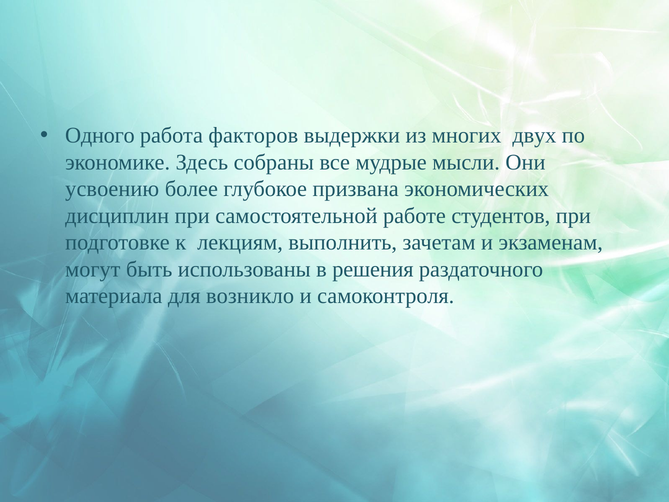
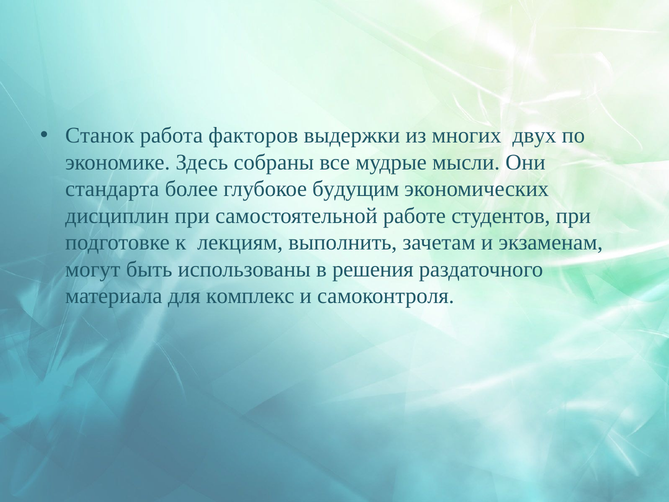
Одного: Одного -> Станок (100, 135)
усвоению: усвоению -> стандарта (112, 189)
призвана: призвана -> будущим (356, 189)
возникло: возникло -> комплекс (250, 296)
